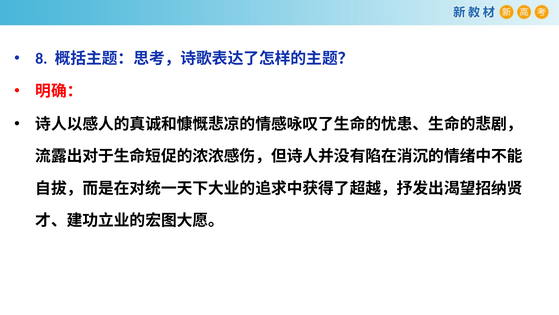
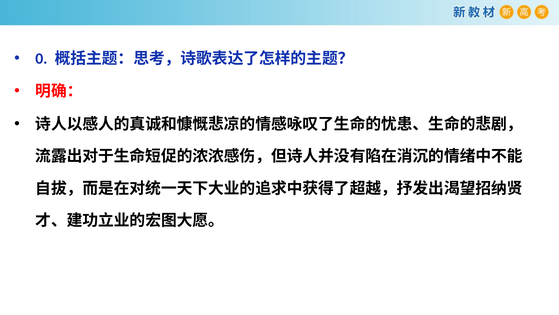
8: 8 -> 0 (41, 58)
